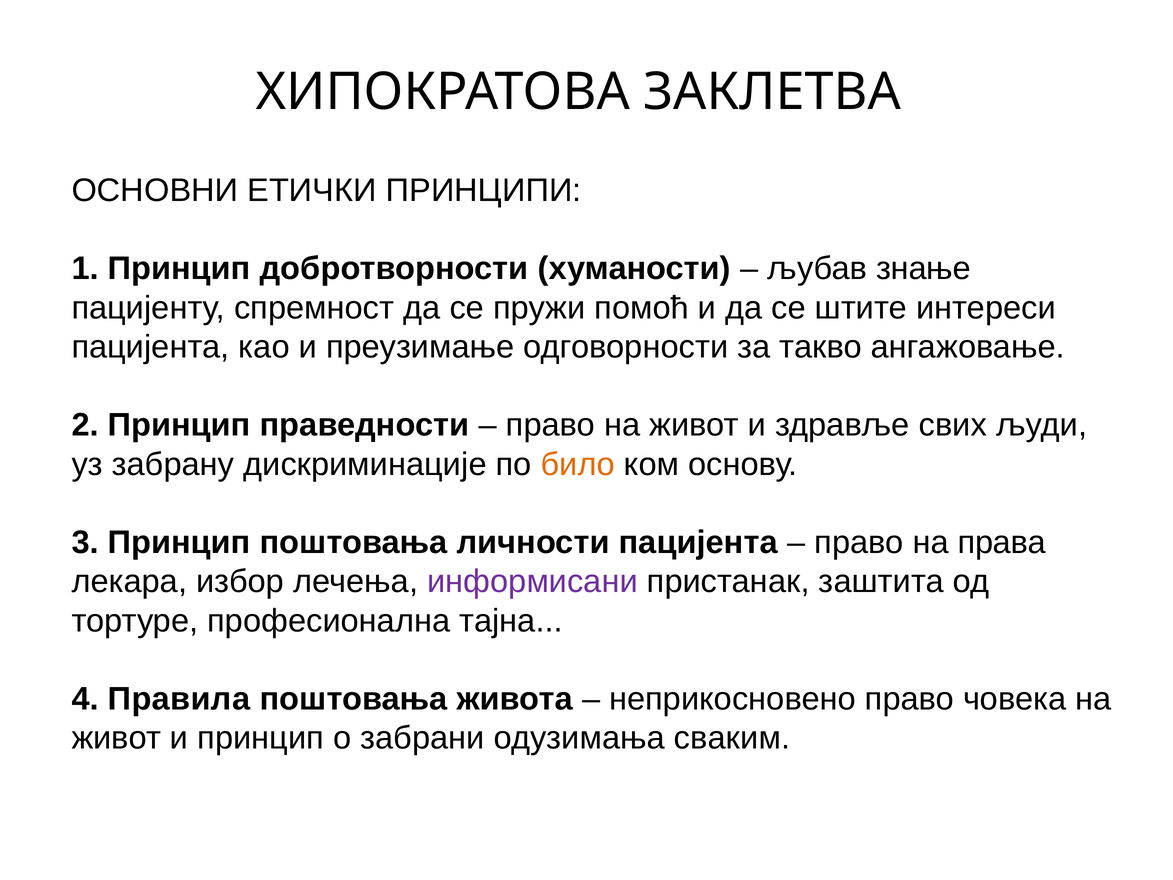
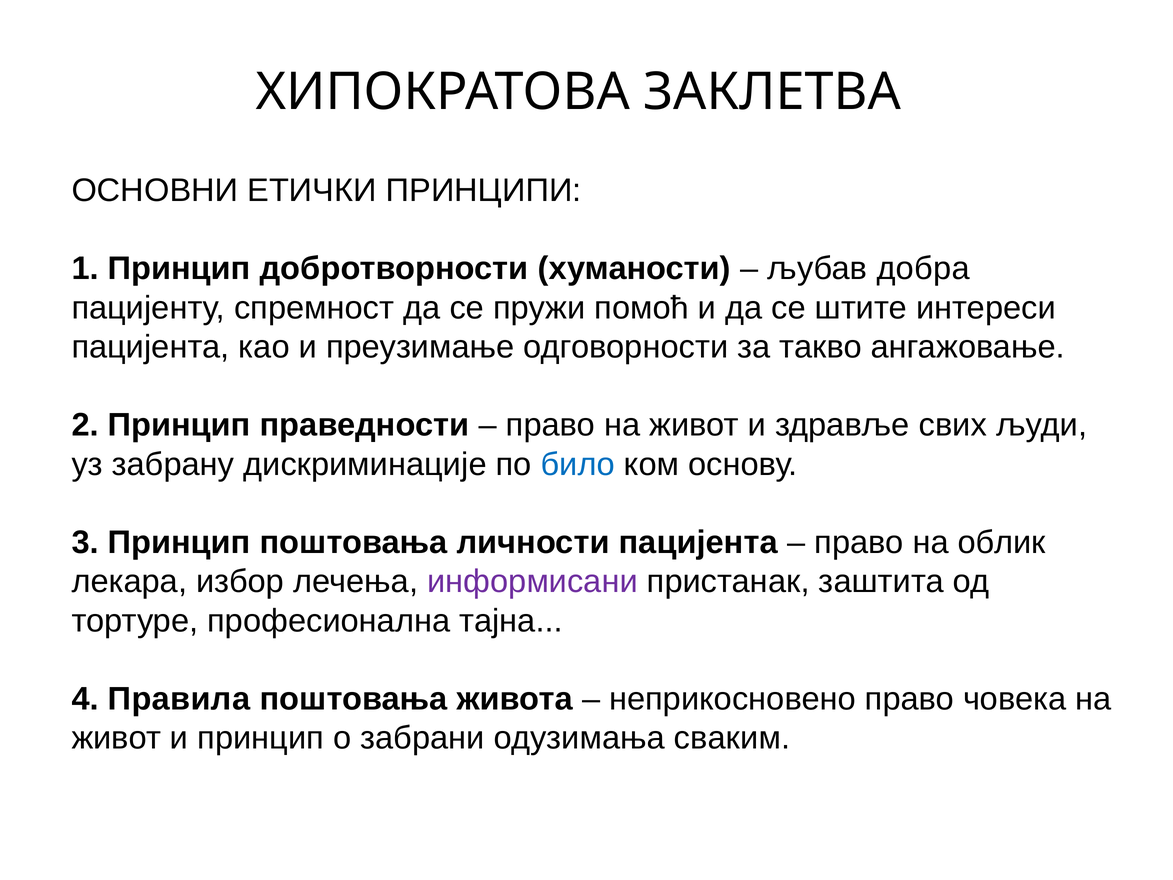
знање: знање -> добра (923, 269)
било colour: orange -> blue (578, 464)
права: права -> облик (1002, 542)
